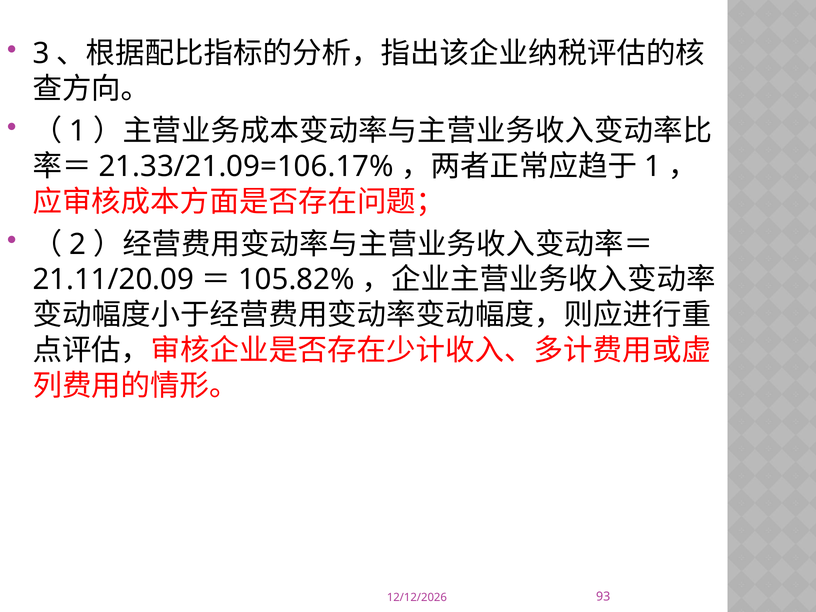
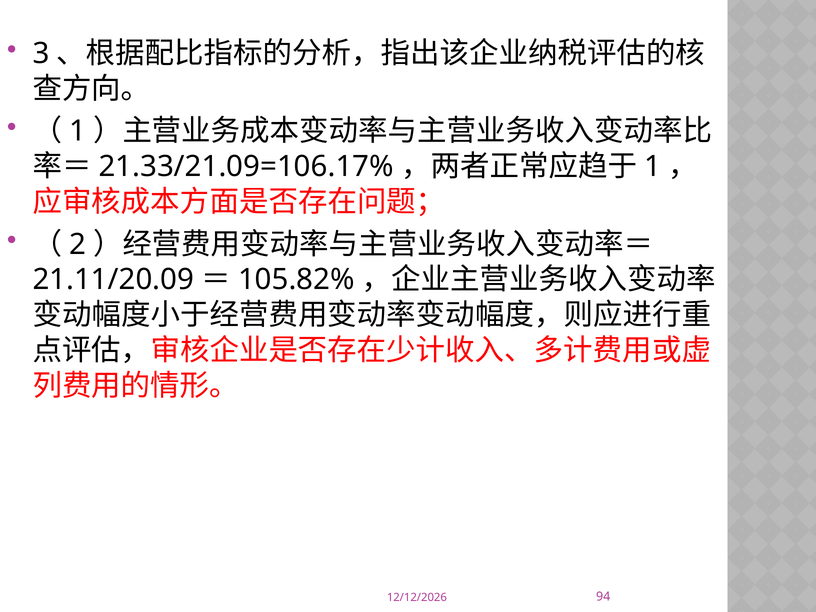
93: 93 -> 94 (603, 597)
